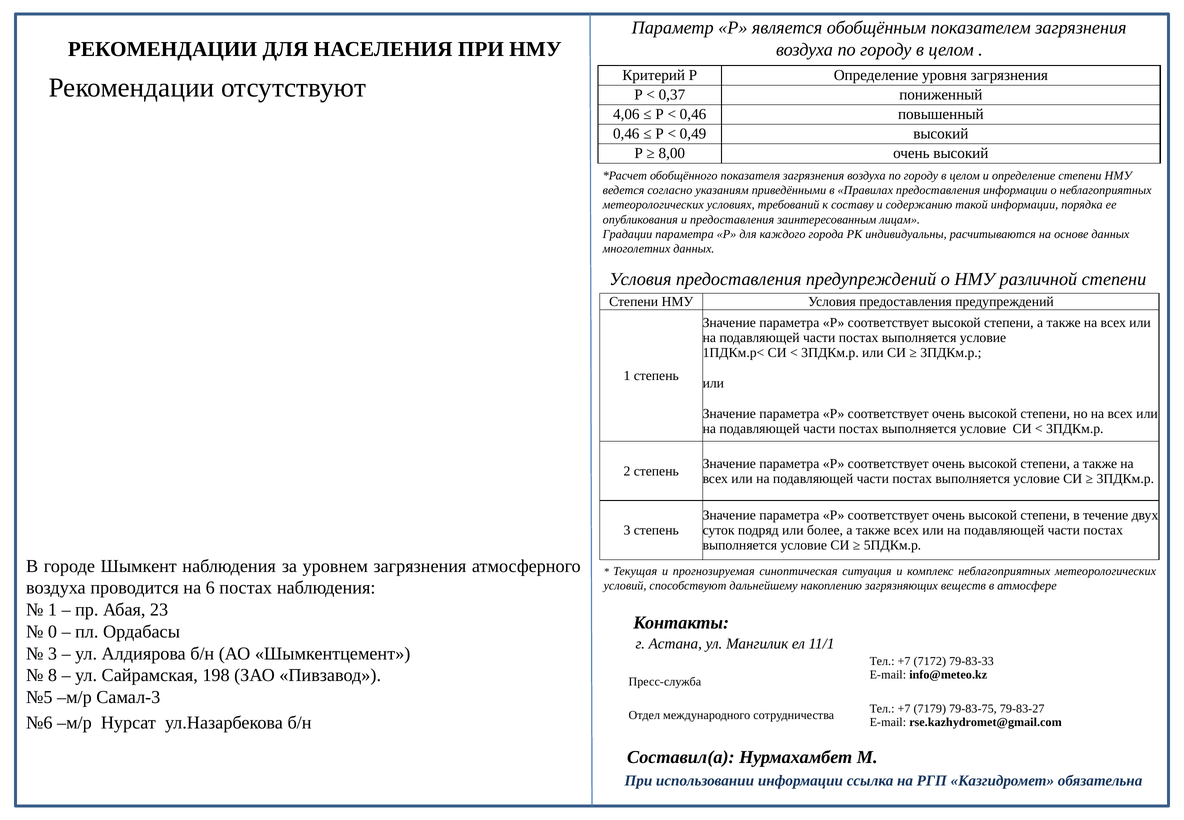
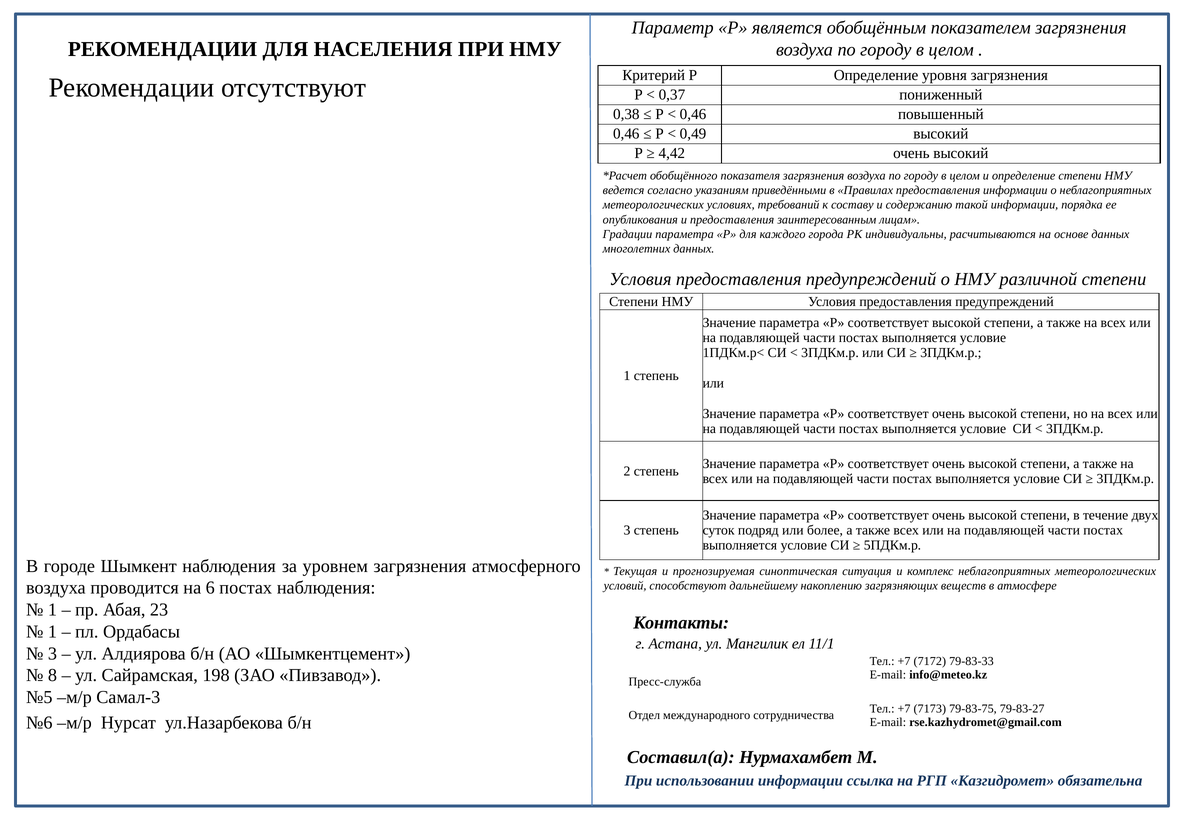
4,06: 4,06 -> 0,38 (626, 114)
8,00: 8,00 -> 4,42 (672, 153)
0: 0 -> 1 (53, 631)
7179: 7179 -> 7173 (930, 708)
